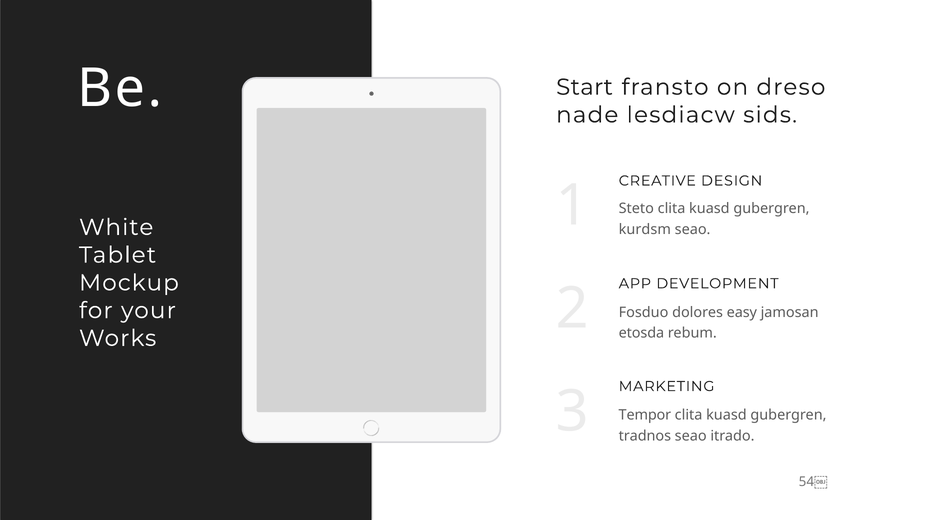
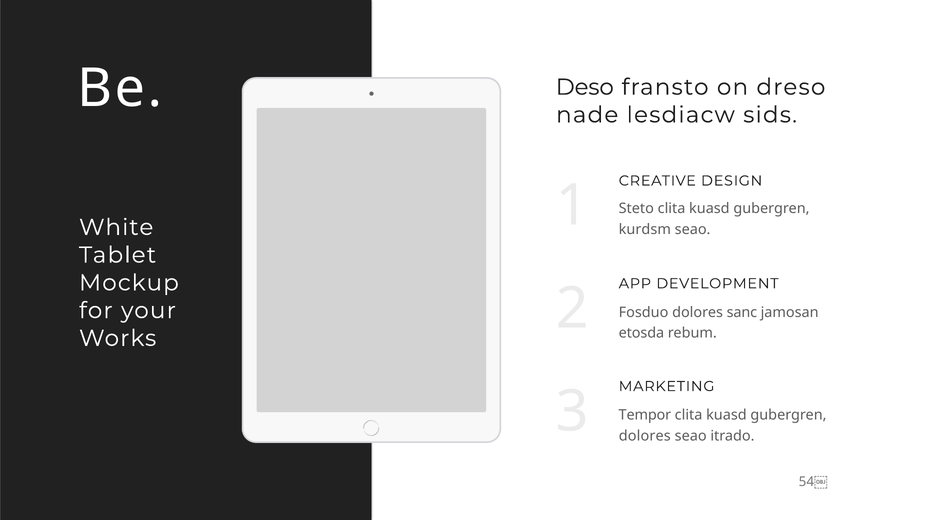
Start: Start -> Deso (585, 87)
easy: easy -> sanc (742, 313)
tradnos: tradnos -> dolores (645, 436)
